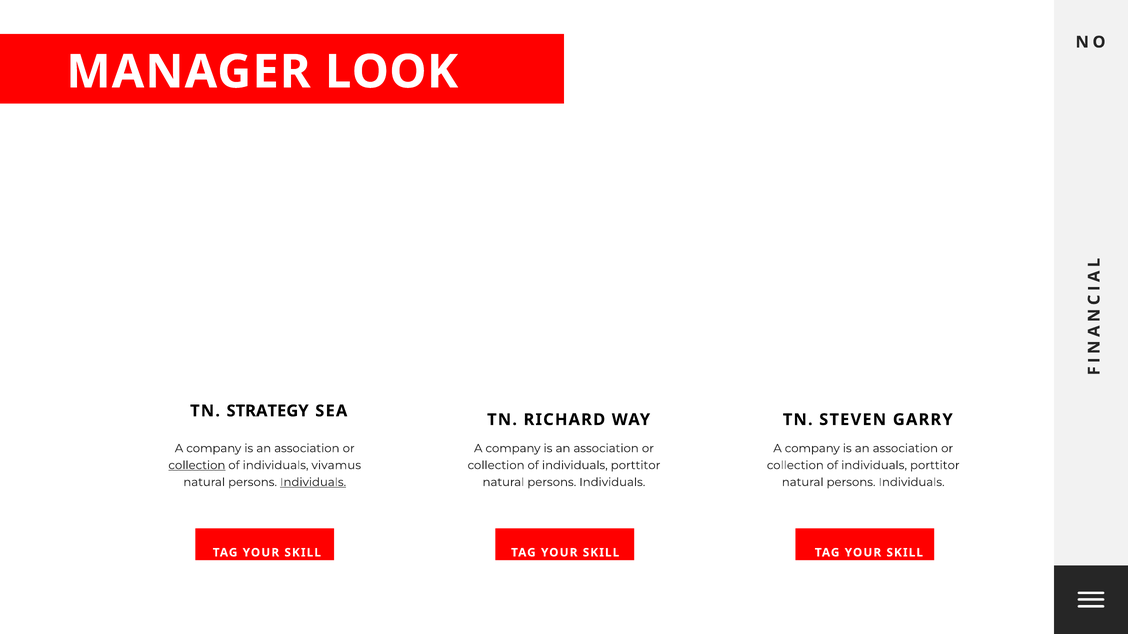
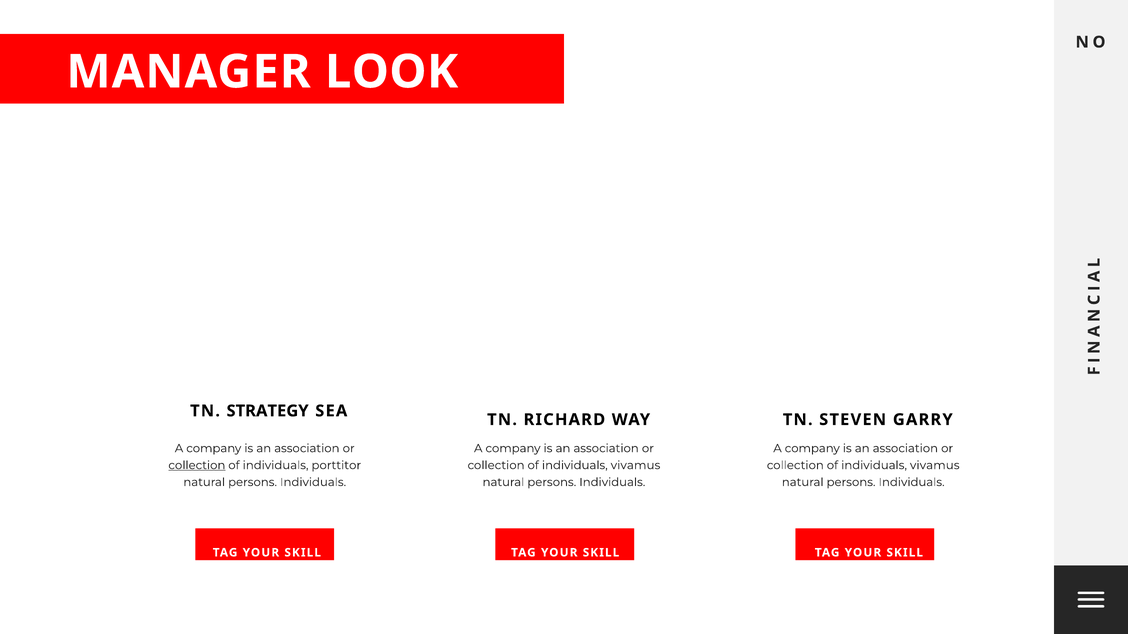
vivamus: vivamus -> porttitor (336, 466)
porttitor: porttitor -> vivamus (635, 466)
porttitor: porttitor -> vivamus (935, 466)
Individuals underline: present -> none (313, 483)
